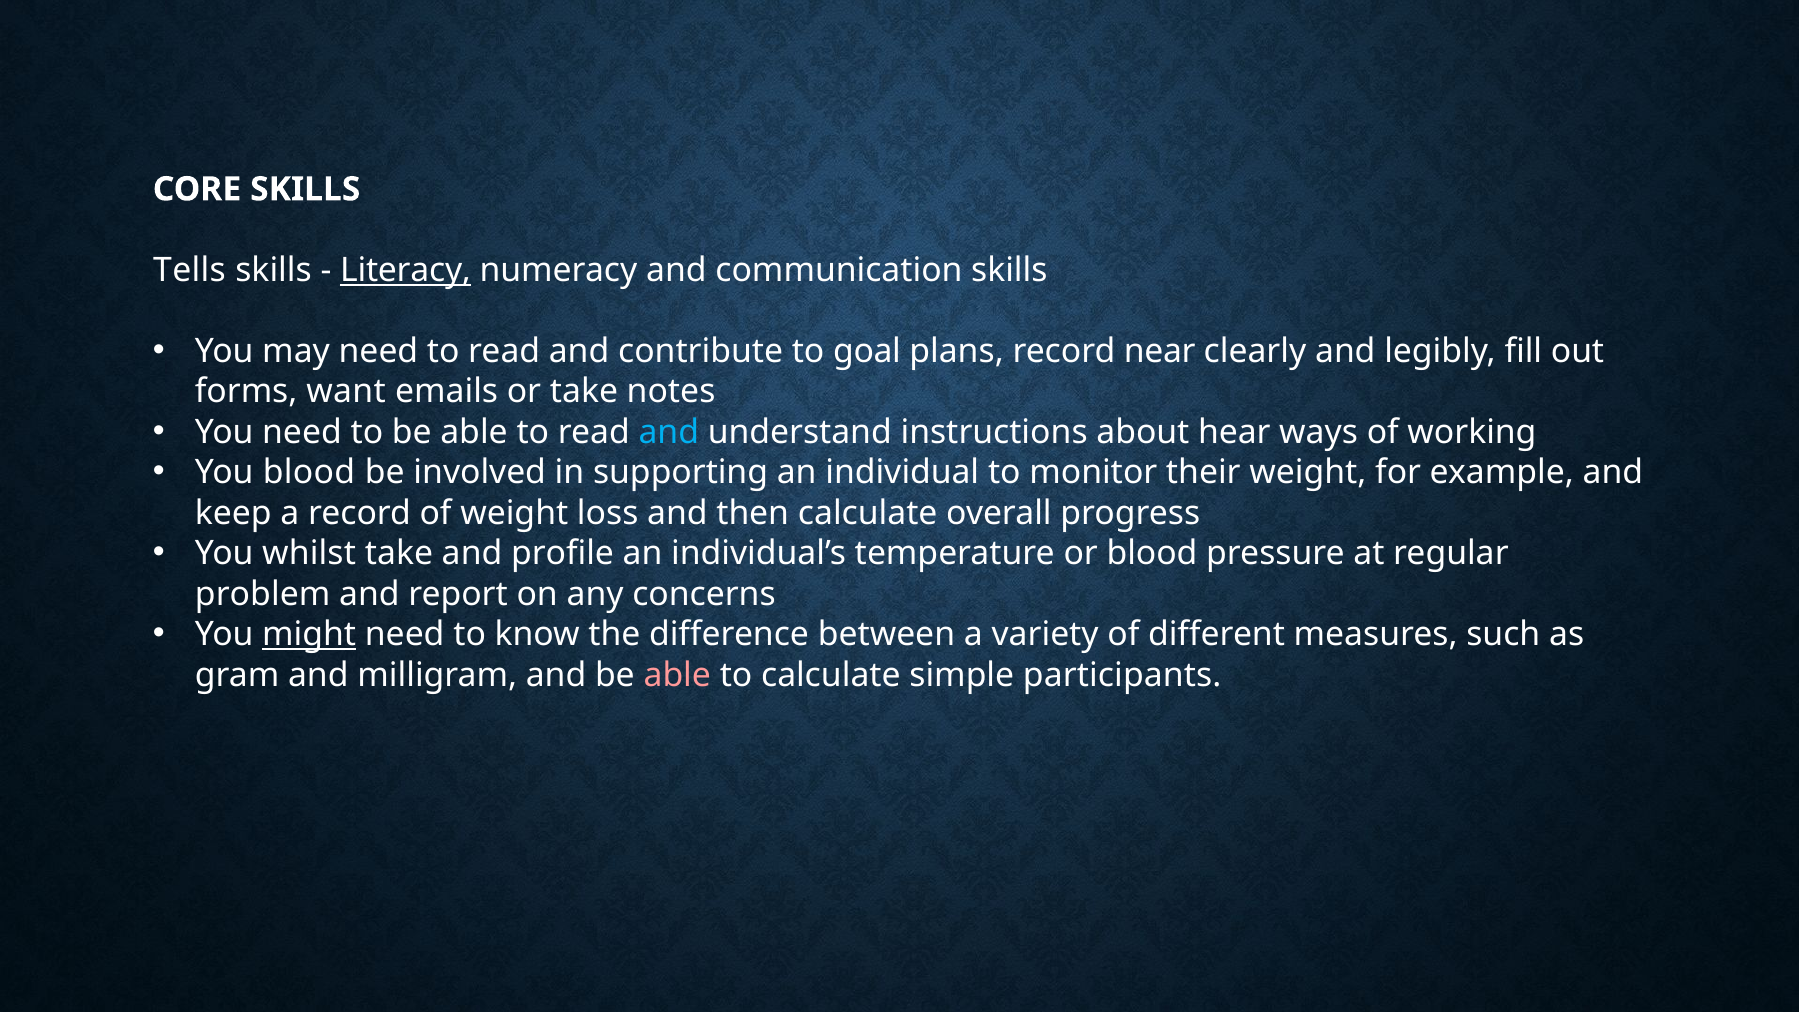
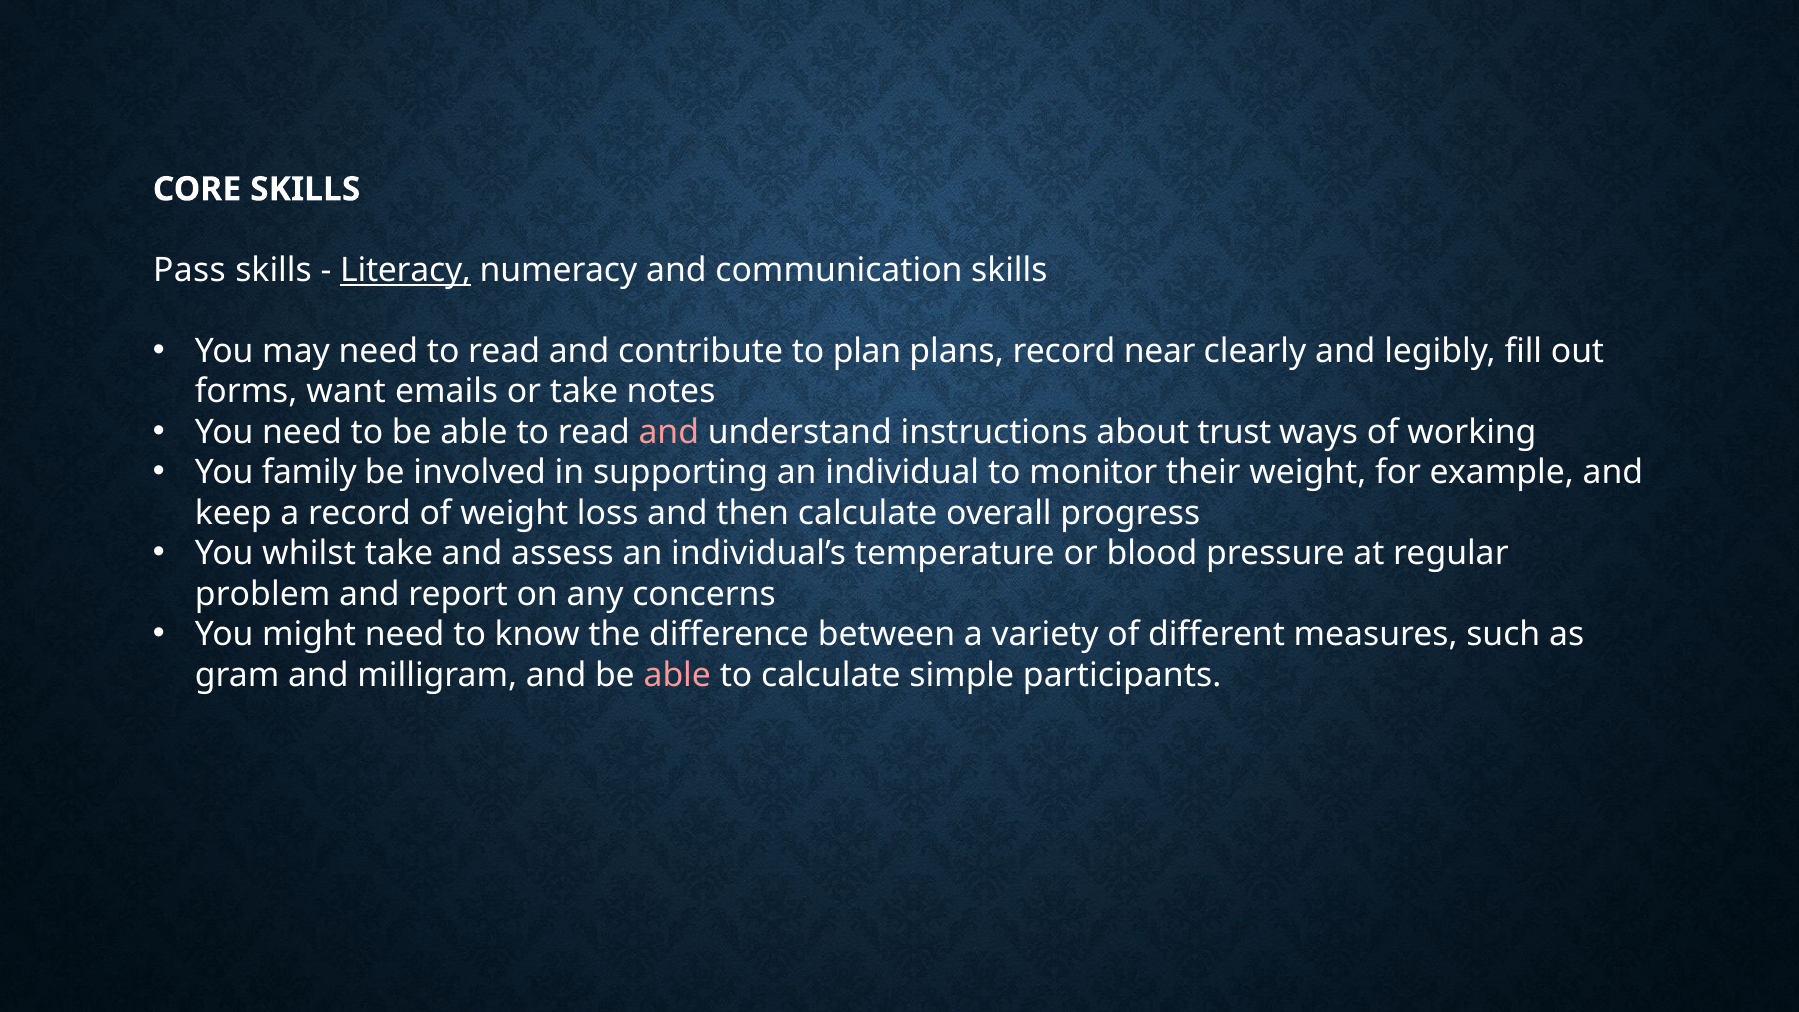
Tells: Tells -> Pass (190, 270)
goal: goal -> plan (867, 351)
and colour: light blue -> pink (669, 432)
hear: hear -> trust (1234, 432)
You blood: blood -> family (309, 473)
profile: profile -> assess (562, 554)
might underline: present -> none (309, 634)
